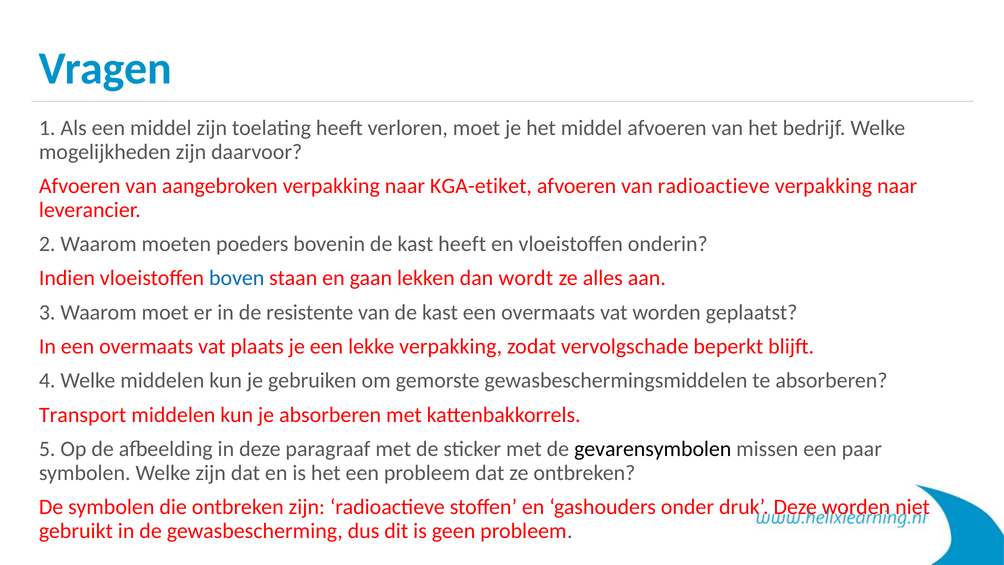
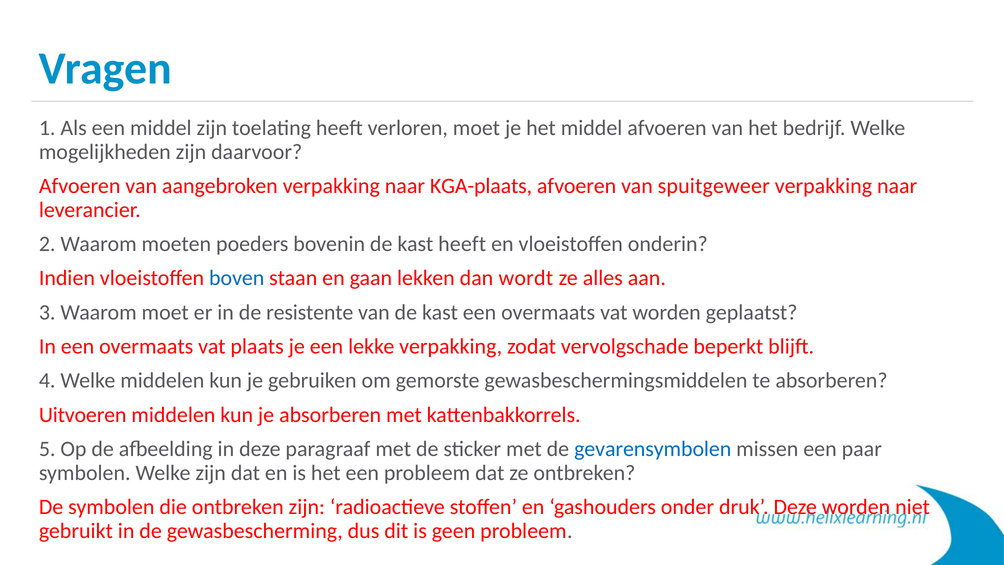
KGA-etiket: KGA-etiket -> KGA-plaats (481, 186)
van radioactieve: radioactieve -> spuitgeweer (714, 186)
Transport: Transport -> Uitvoeren (83, 415)
gevarensymbolen colour: black -> blue (653, 449)
